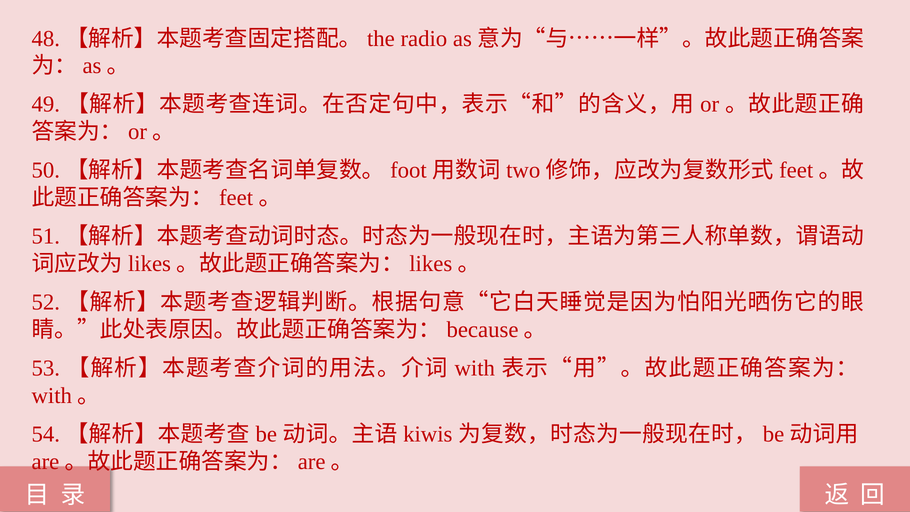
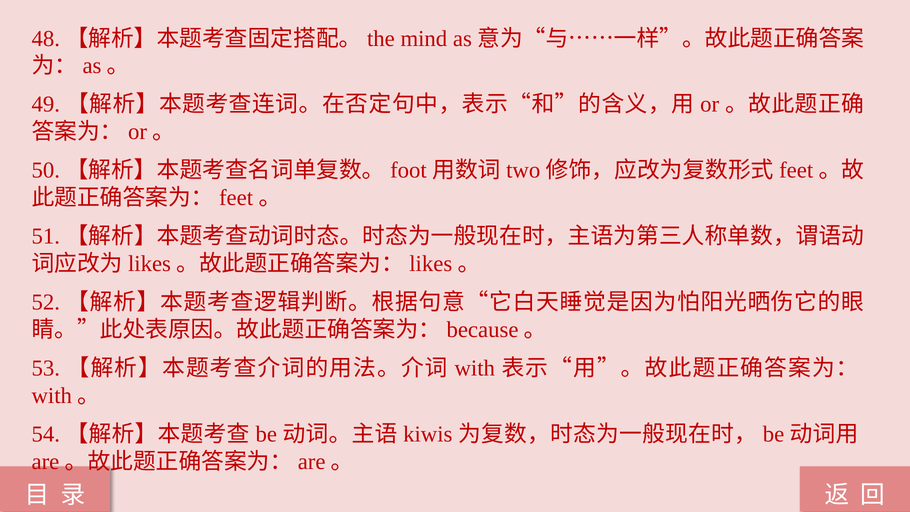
radio: radio -> mind (424, 38)
